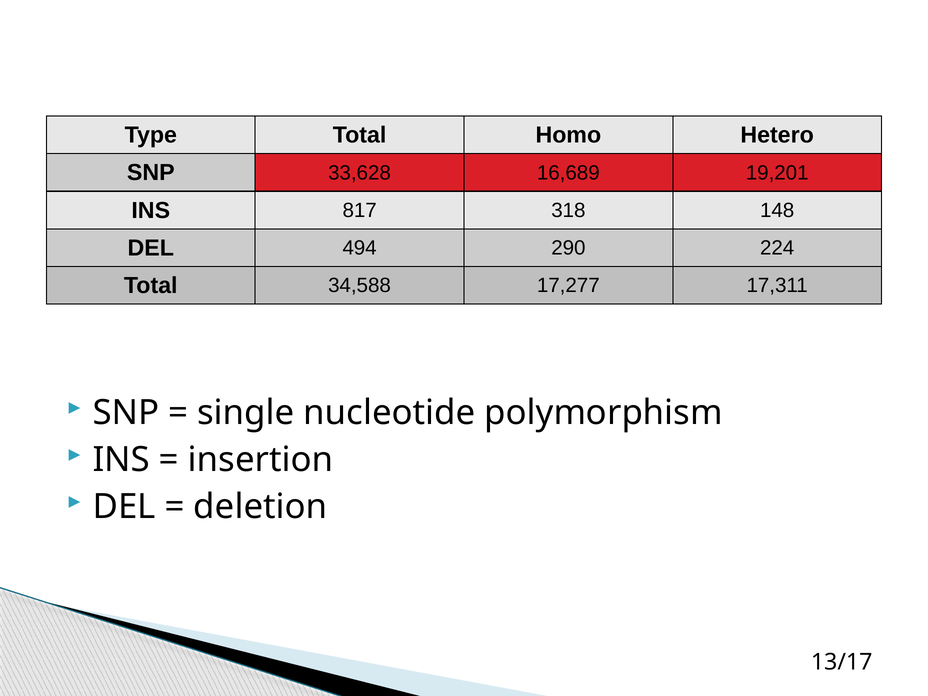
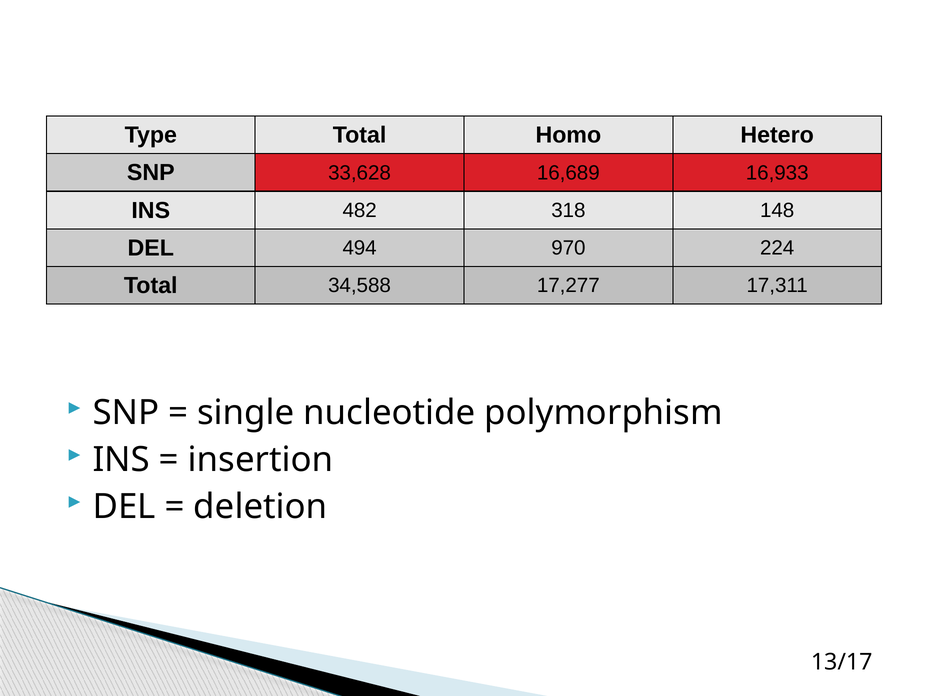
19,201: 19,201 -> 16,933 (777, 173)
817: 817 -> 482 (360, 210)
290: 290 -> 970 (568, 248)
